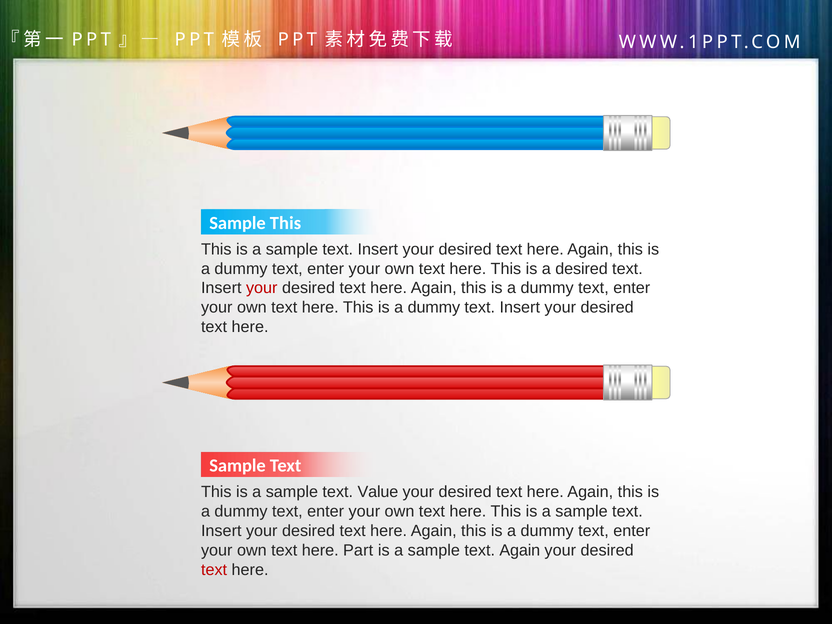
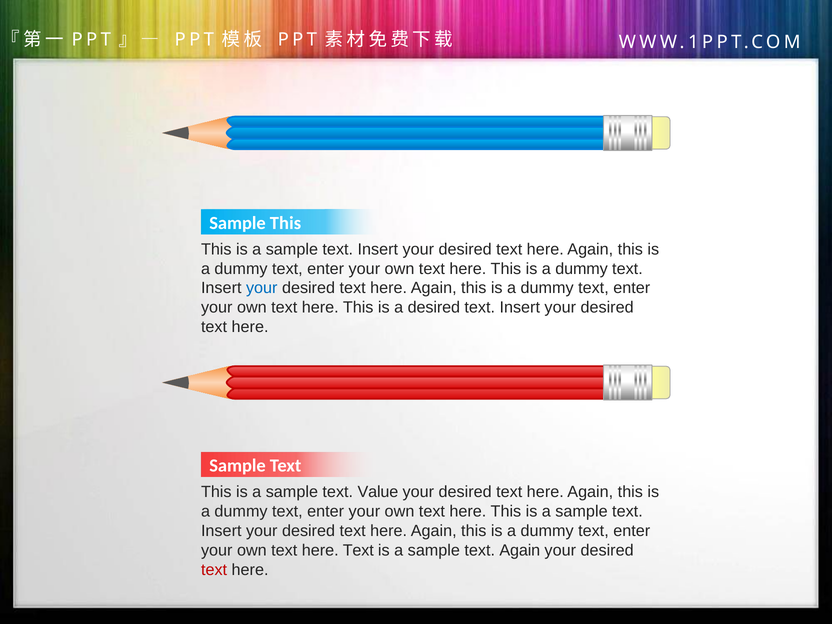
desired: desired -> dummy (582, 269)
your colour: red -> blue (262, 288)
dummy: dummy -> desired (434, 308)
here Part: Part -> Text (358, 550)
